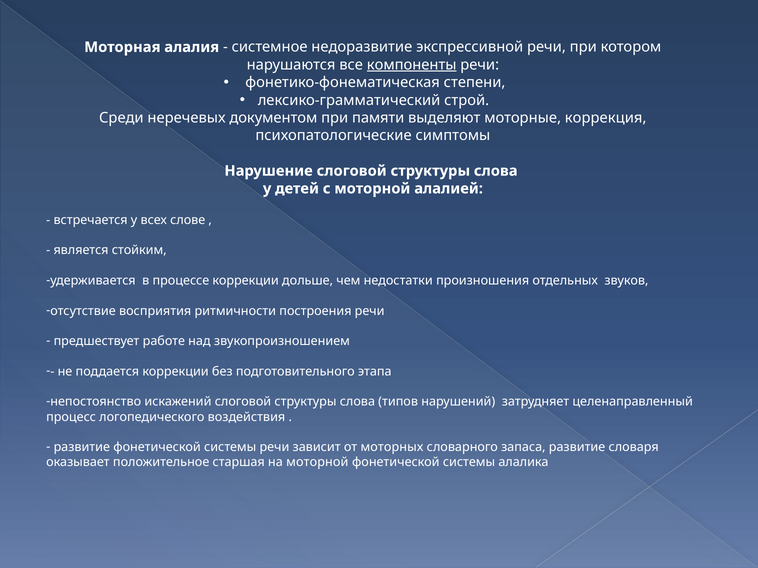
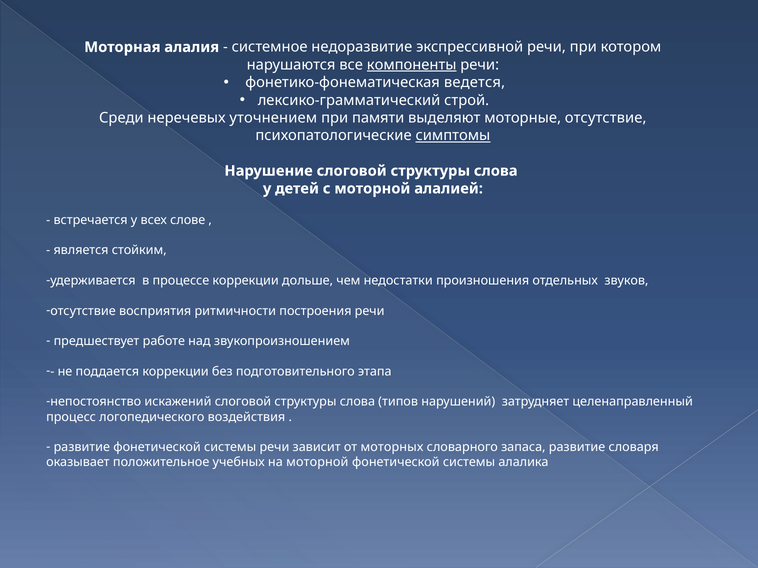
степени: степени -> ведется (475, 83)
документом: документом -> уточнением (273, 118)
моторные коррекция: коррекция -> отсутствие (606, 118)
симптомы underline: none -> present (453, 136)
старшая: старшая -> учебных (239, 463)
